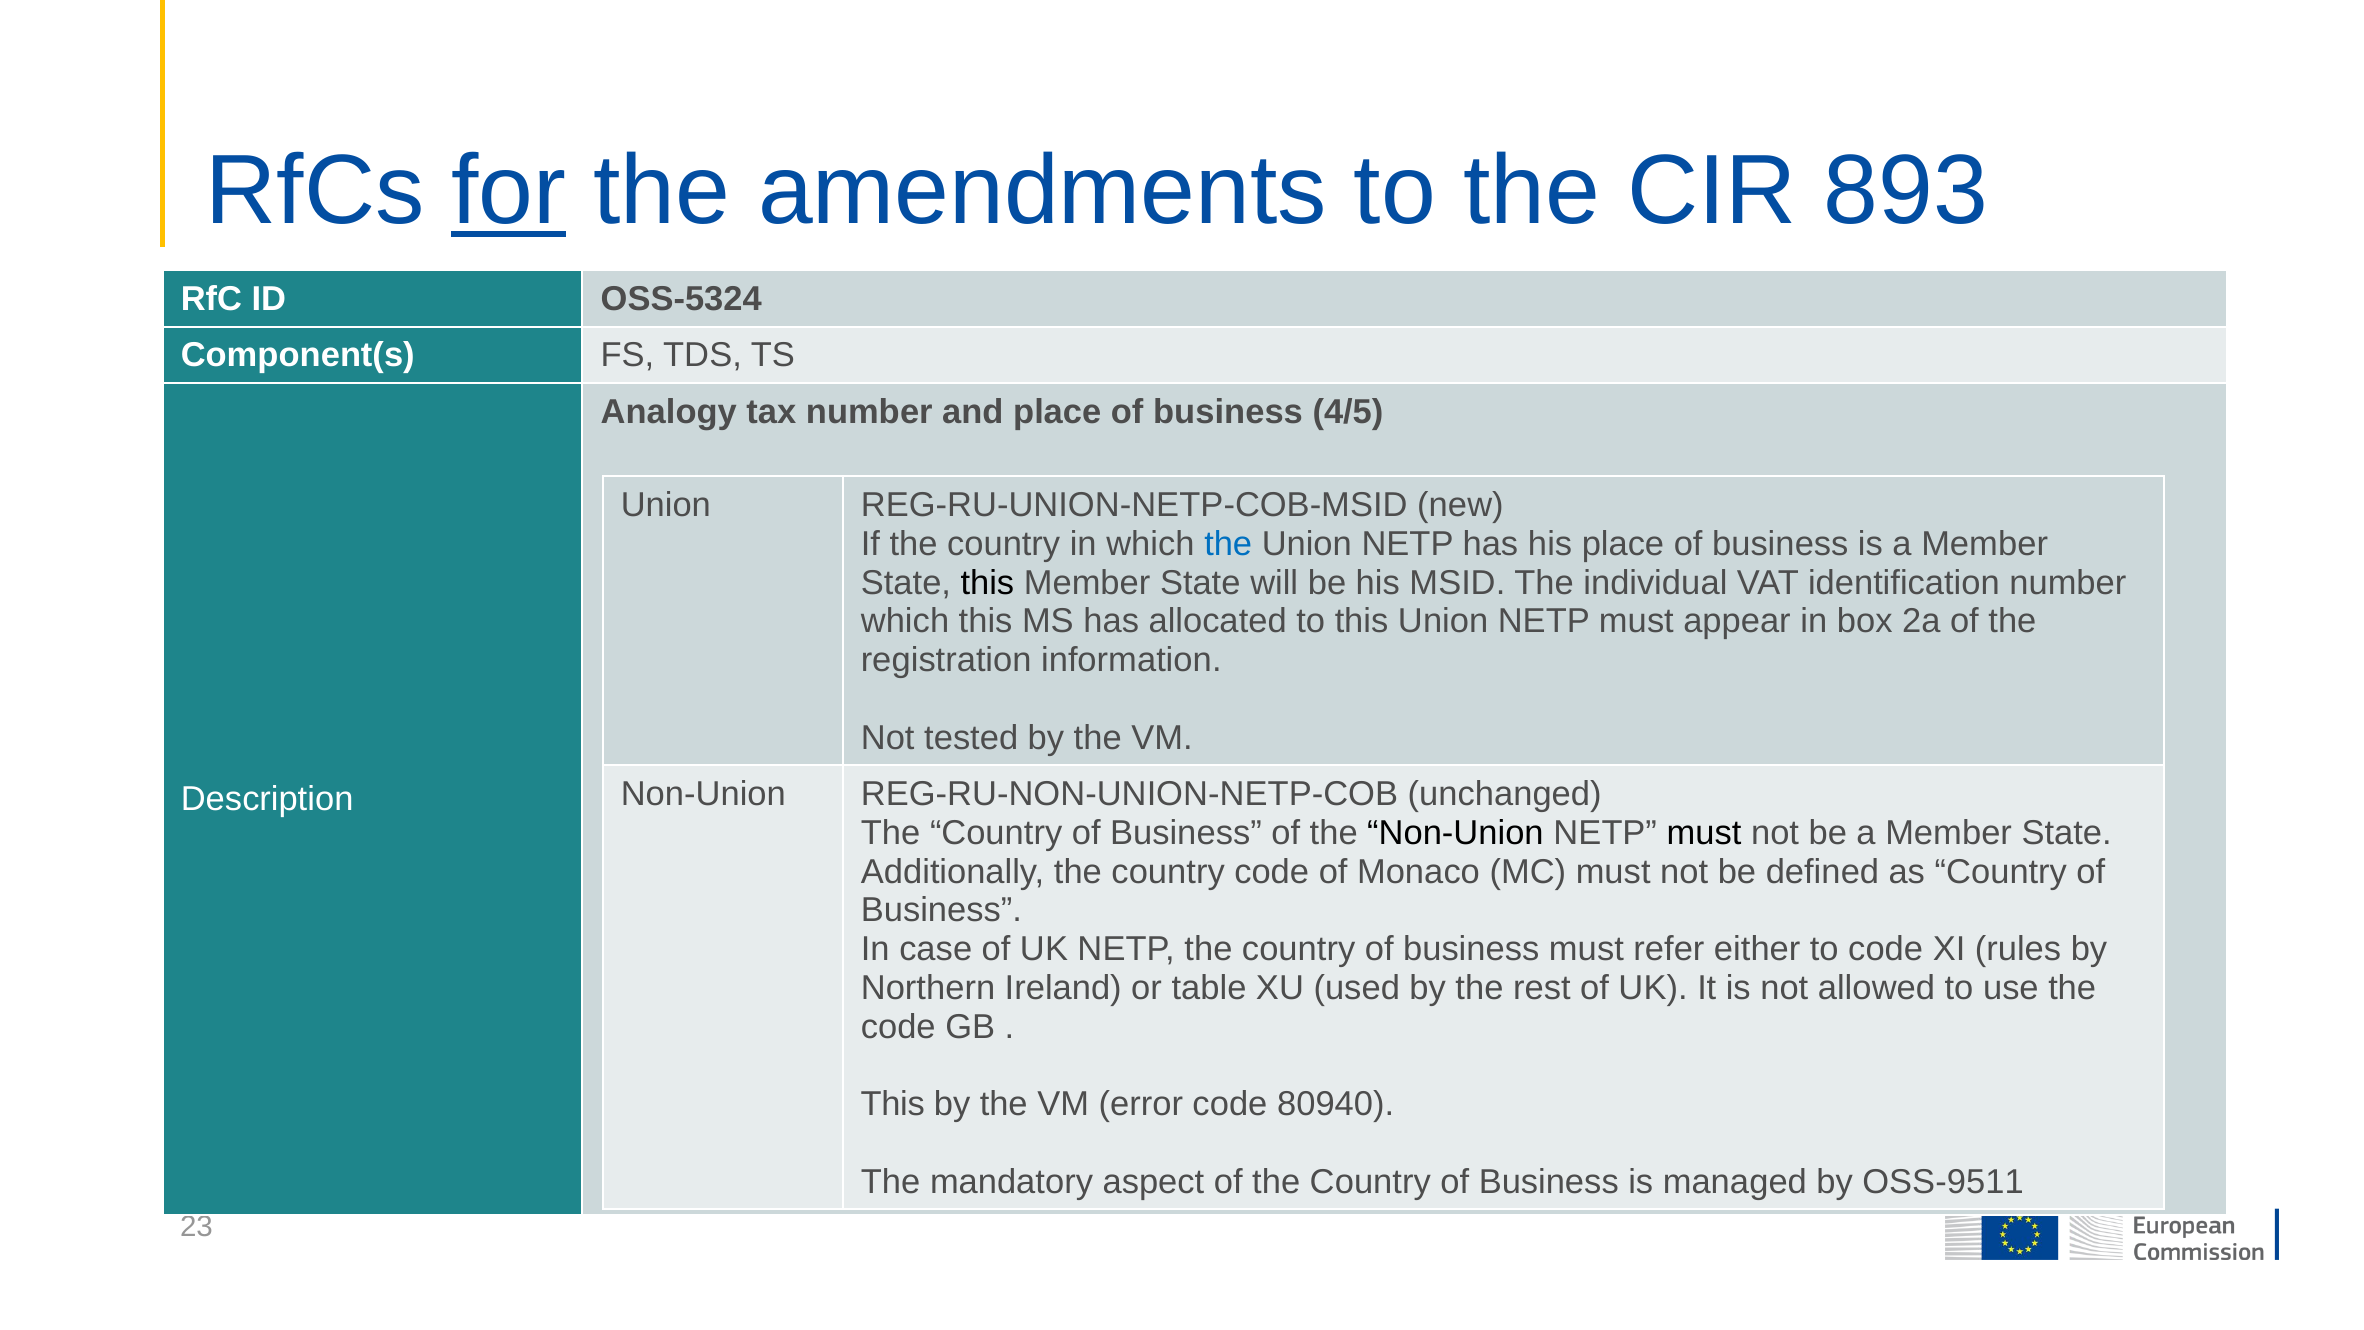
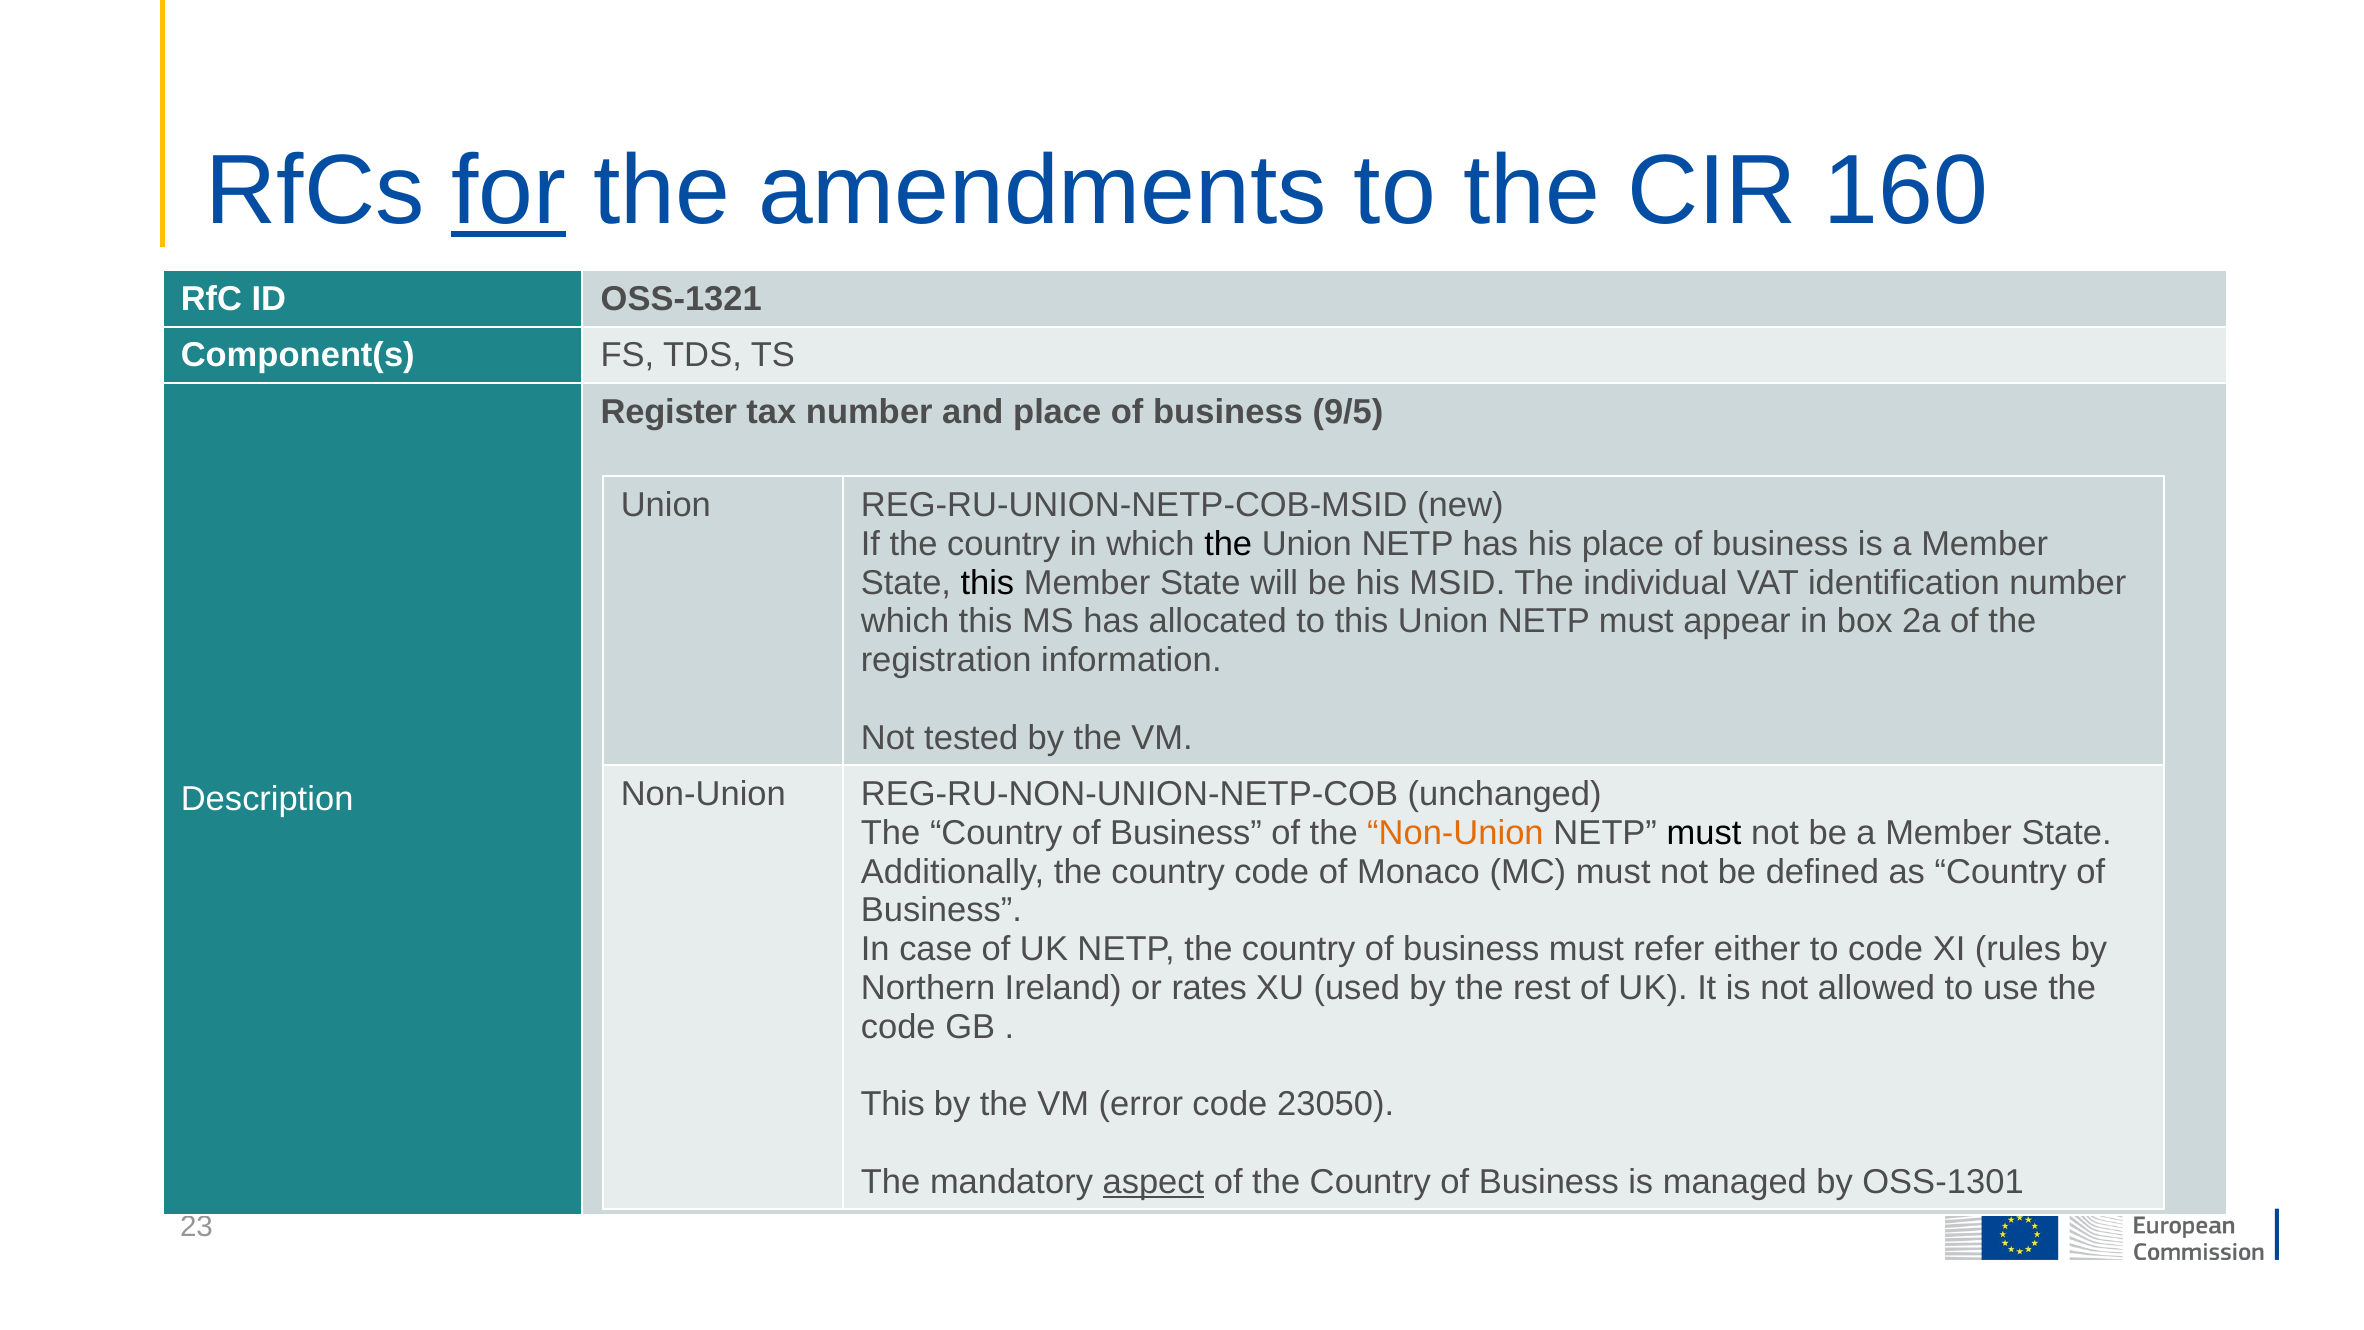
893: 893 -> 160 (1906, 191)
OSS-5324: OSS-5324 -> OSS-1321 (681, 299)
Analogy: Analogy -> Register (669, 412)
4/5: 4/5 -> 9/5 (1348, 412)
the colour: blue -> black (1228, 544)
Non-Union colour: black -> orange (1455, 833)
table: table -> rates (1209, 988)
80940: 80940 -> 23050 (1336, 1104)
aspect underline: none -> present (1153, 1181)
OSS-9511: OSS-9511 -> OSS-1301 (1943, 1181)
